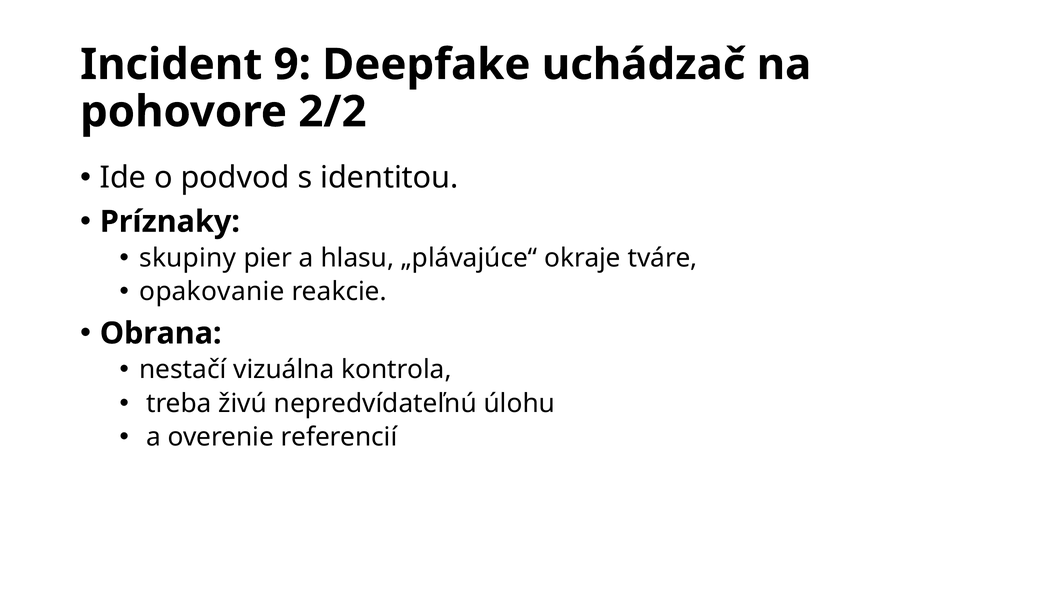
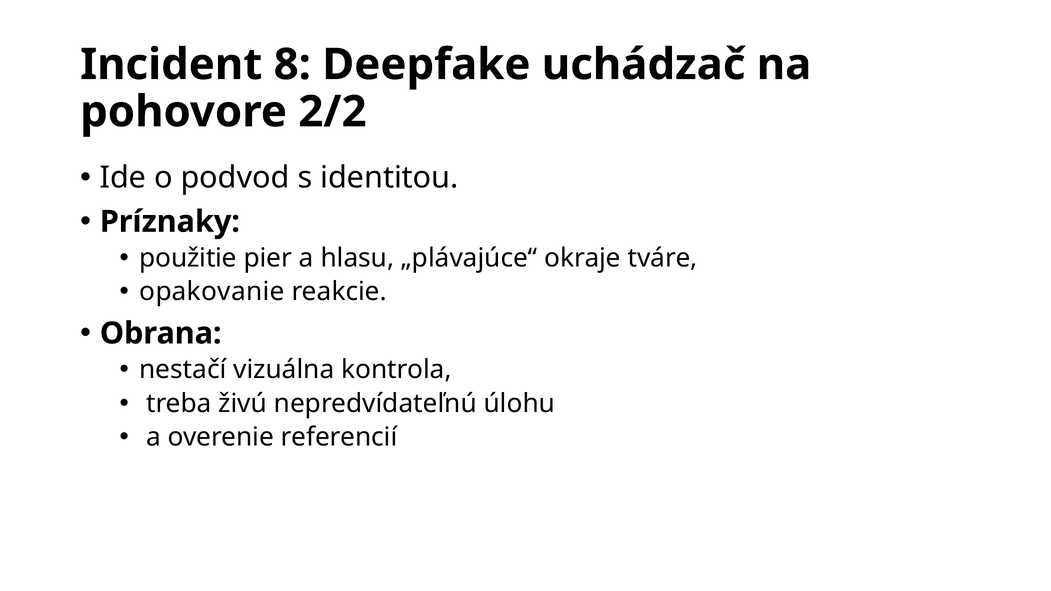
9: 9 -> 8 (292, 65)
skupiny: skupiny -> použitie (188, 258)
